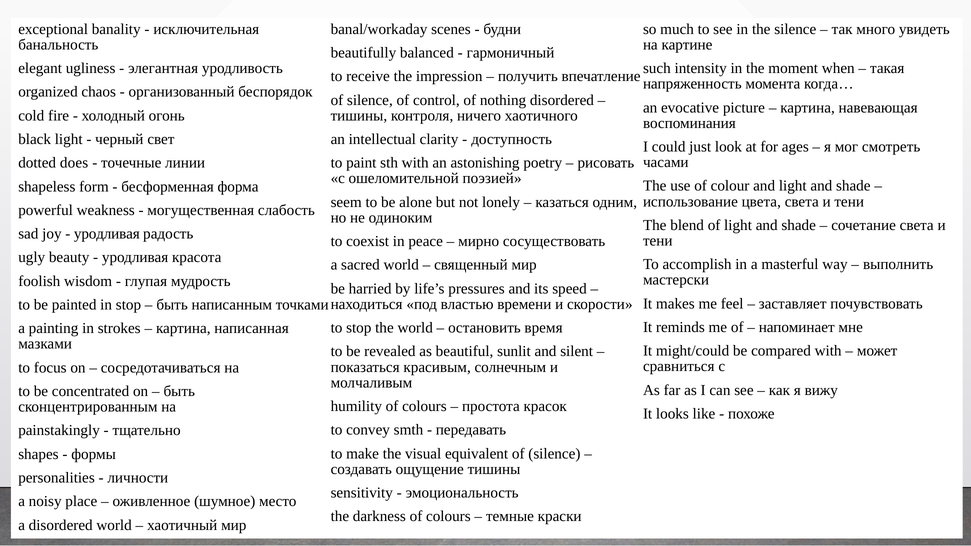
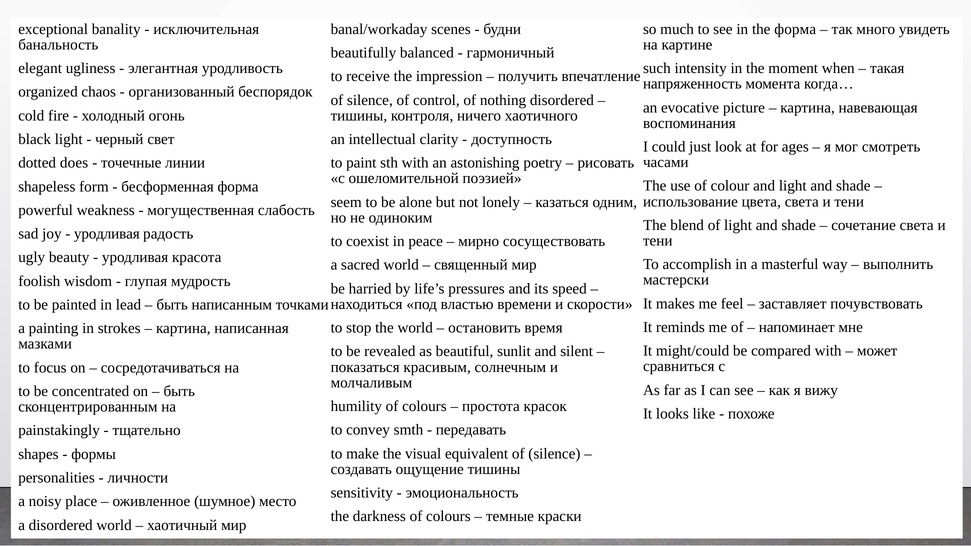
the silence: silence -> форма (795, 29)
in stop: stop -> lead (128, 305)
